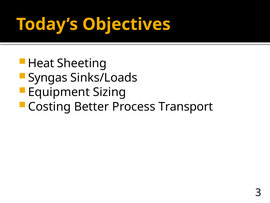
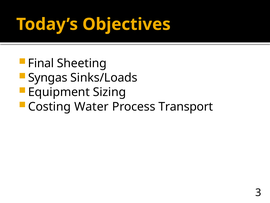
Heat: Heat -> Final (41, 63)
Better: Better -> Water (91, 106)
